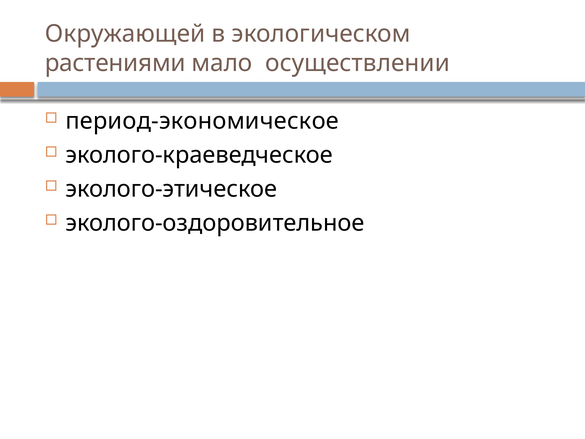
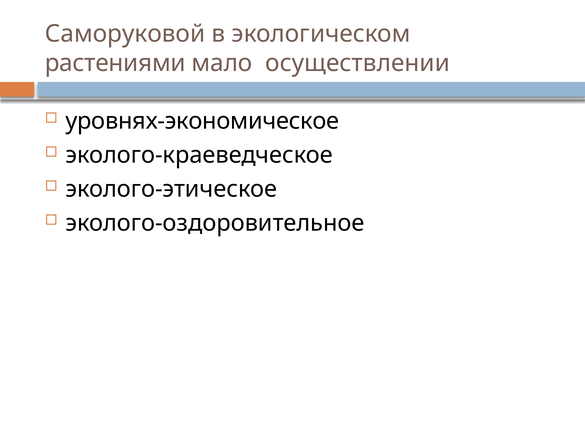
Окружающей: Окружающей -> Саморуковой (125, 34)
период‐экономическое: период‐экономическое -> уровнях‐экономическое (202, 121)
